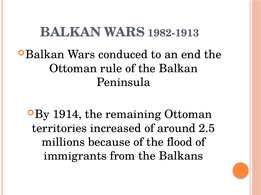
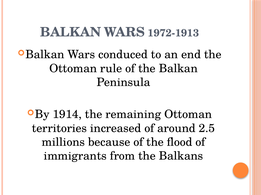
1982-1913: 1982-1913 -> 1972-1913 (173, 33)
